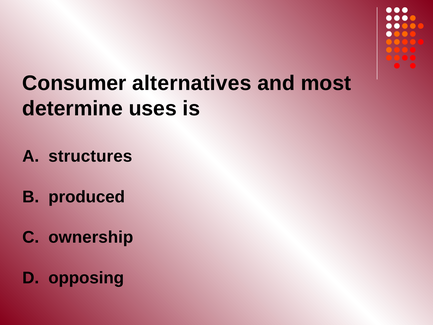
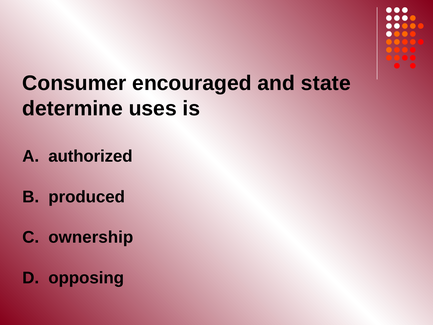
alternatives: alternatives -> encouraged (192, 83)
most: most -> state (326, 83)
structures: structures -> authorized (90, 156)
